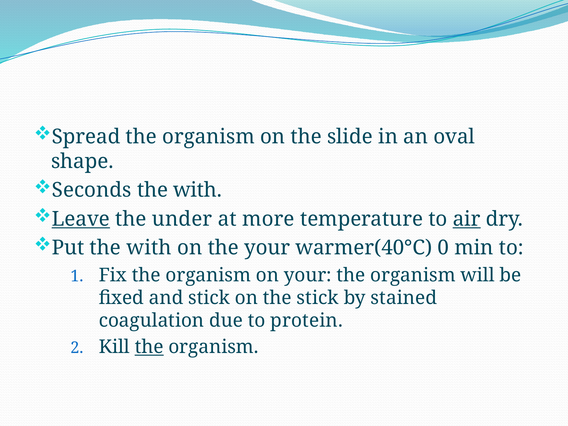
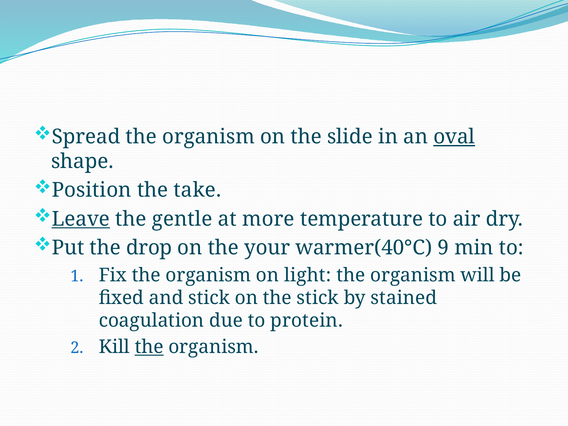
oval underline: none -> present (454, 137)
Seconds: Seconds -> Position (92, 190)
with: with -> take (197, 190)
under: under -> gentle (182, 219)
air underline: present -> none (467, 219)
Put the with: with -> drop (149, 248)
0: 0 -> 9 (443, 248)
on your: your -> light (308, 275)
